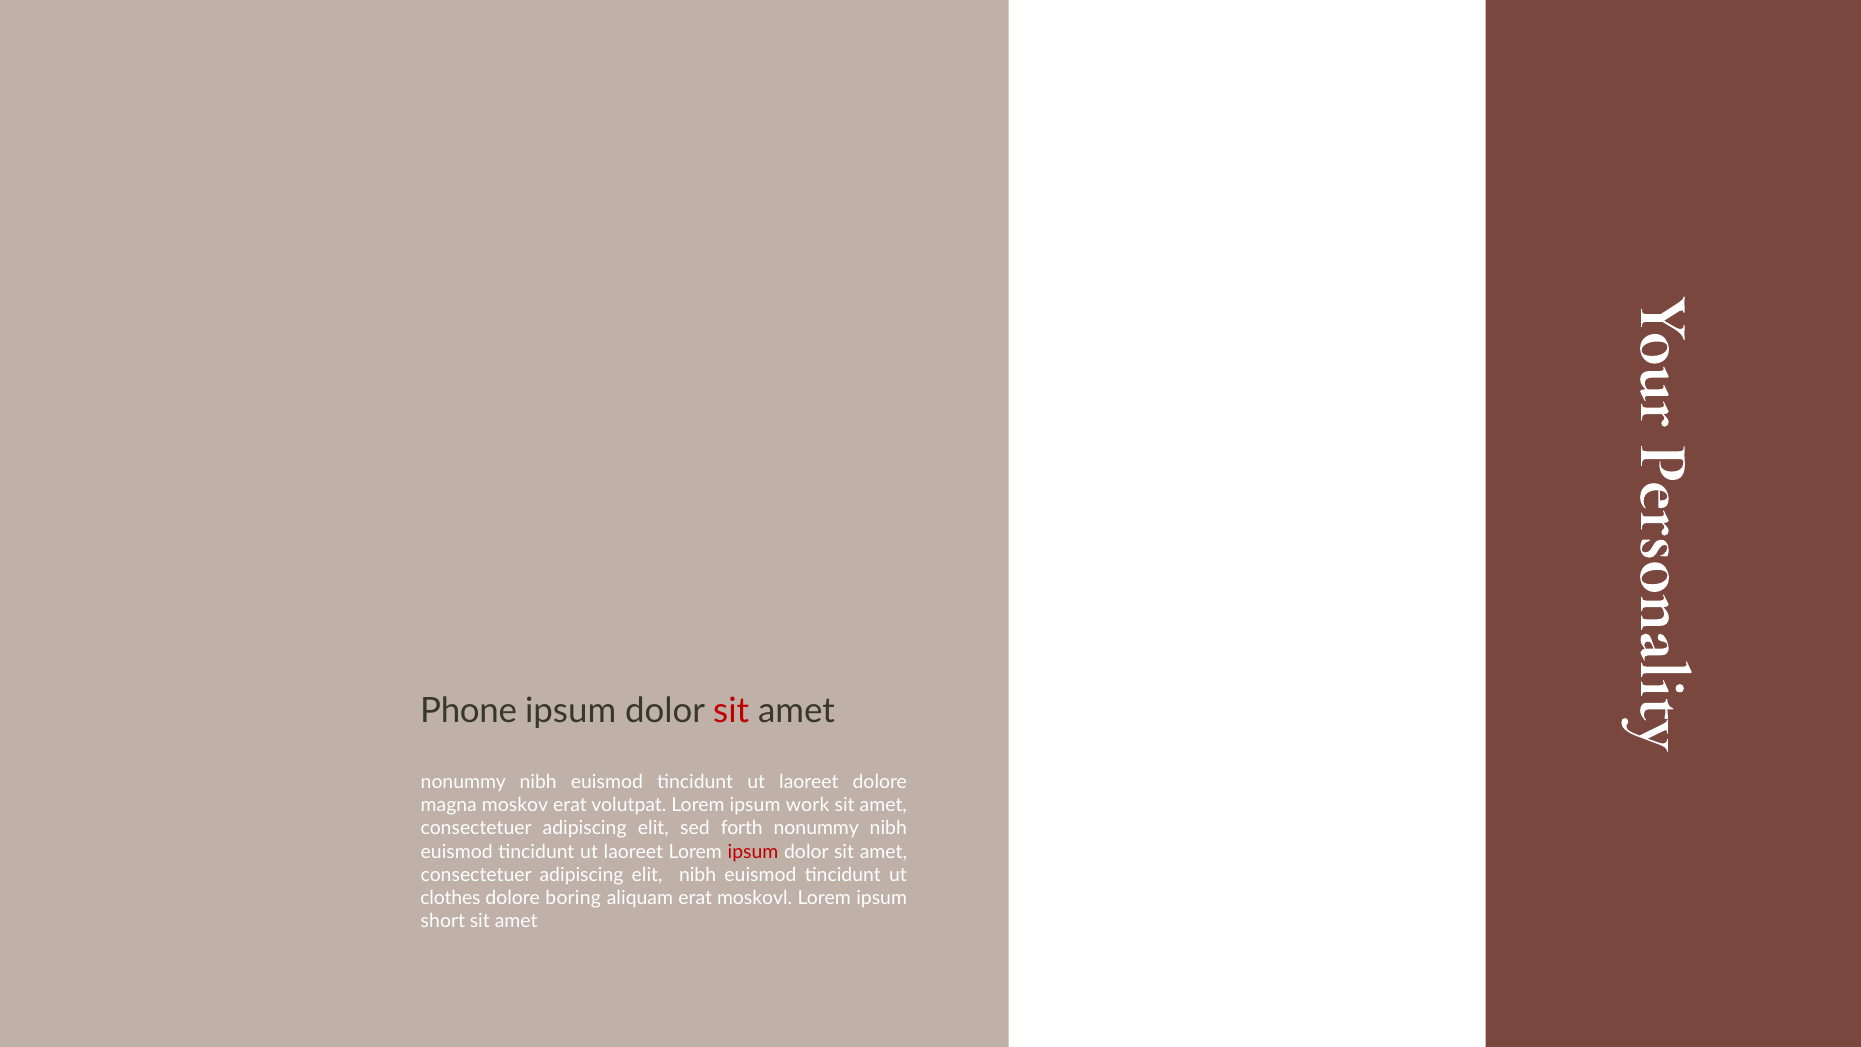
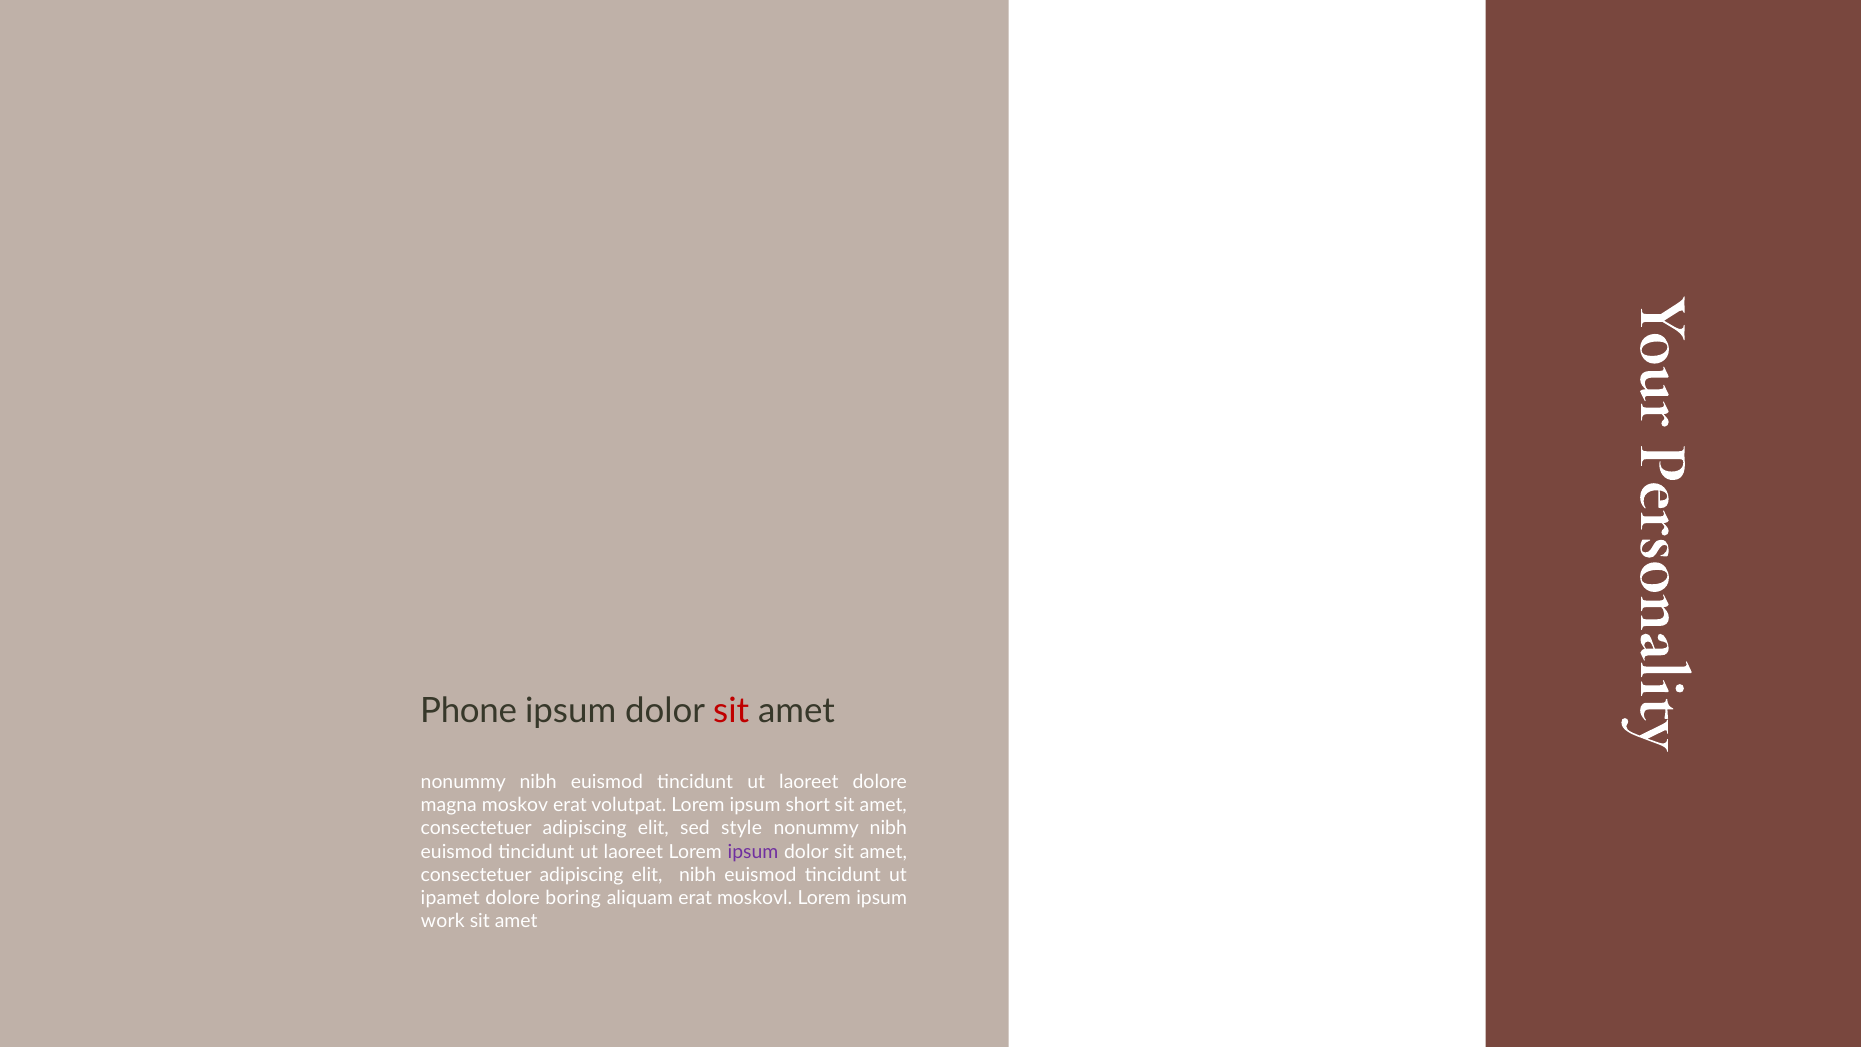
work: work -> short (808, 805)
sed forth: forth -> style (742, 828)
ipsum colour: red -> purple (753, 852)
clothes: clothes -> ipamet (450, 898)
short: short -> work (443, 921)
